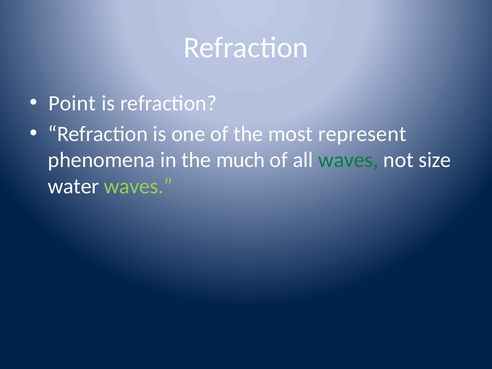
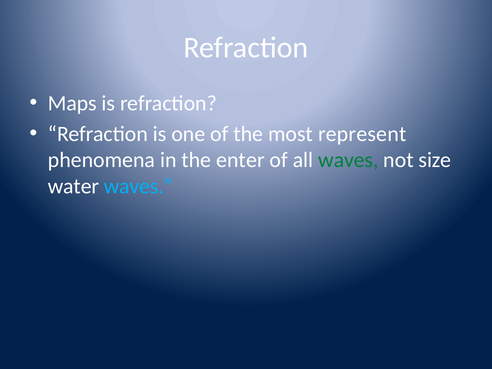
Point: Point -> Maps (72, 103)
much: much -> enter (240, 160)
waves colour: light green -> light blue (138, 186)
